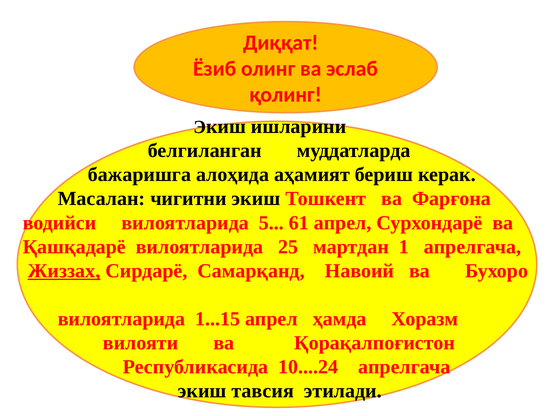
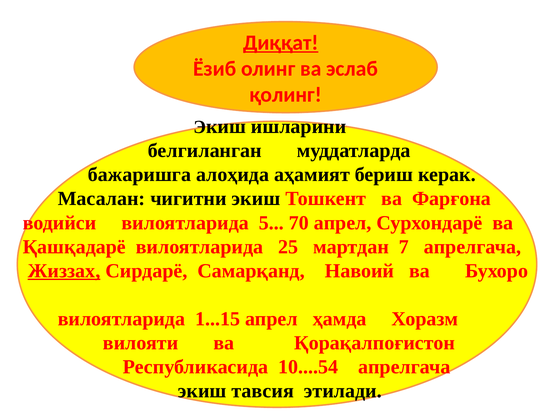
Диққат underline: none -> present (281, 43)
61: 61 -> 70 (299, 222)
1: 1 -> 7 (404, 246)
10....24: 10....24 -> 10....54 (308, 366)
